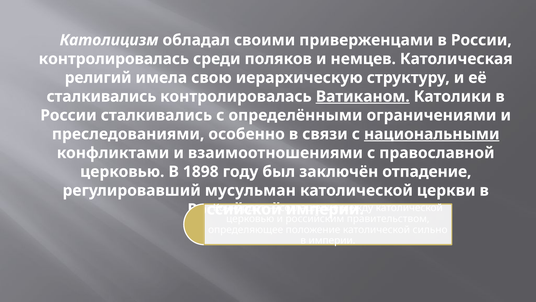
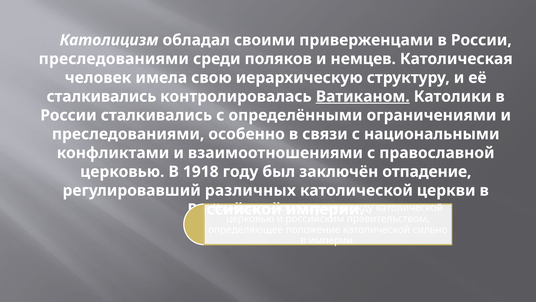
контролировалась: контролировалась -> преследованиями (114, 59)
религий: религий -> человек (98, 78)
национальными underline: present -> none (432, 134)
1898: 1898 -> 1918 (201, 171)
мусульман: мусульман -> различных (250, 190)
